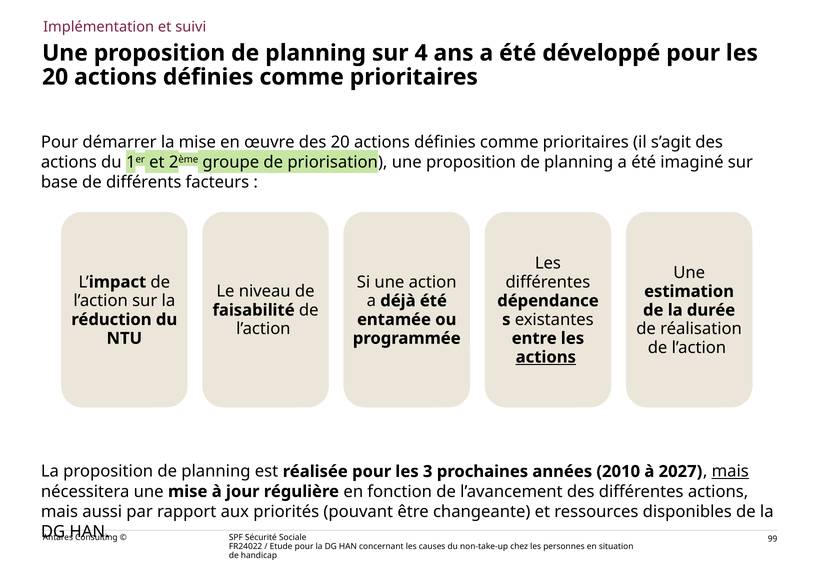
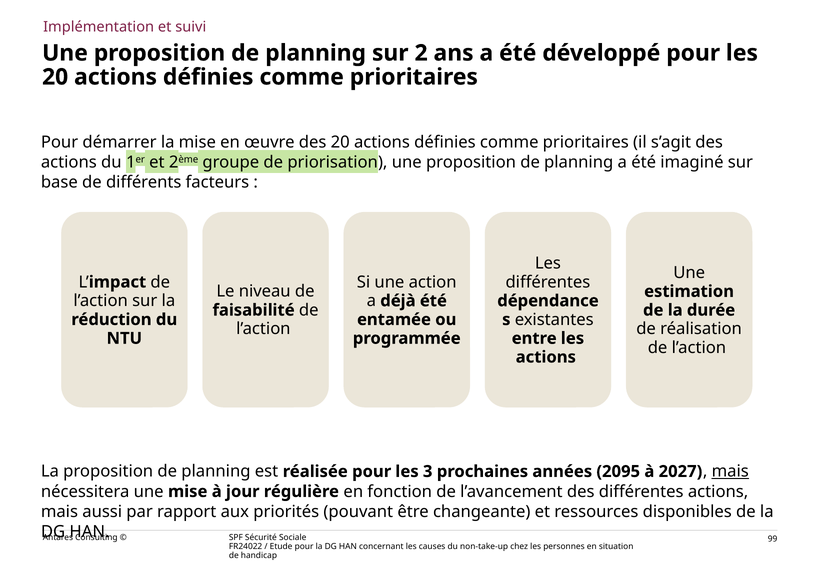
4: 4 -> 2 (421, 53)
actions underline: present -> none (546, 357)
2010: 2010 -> 2095 (618, 471)
